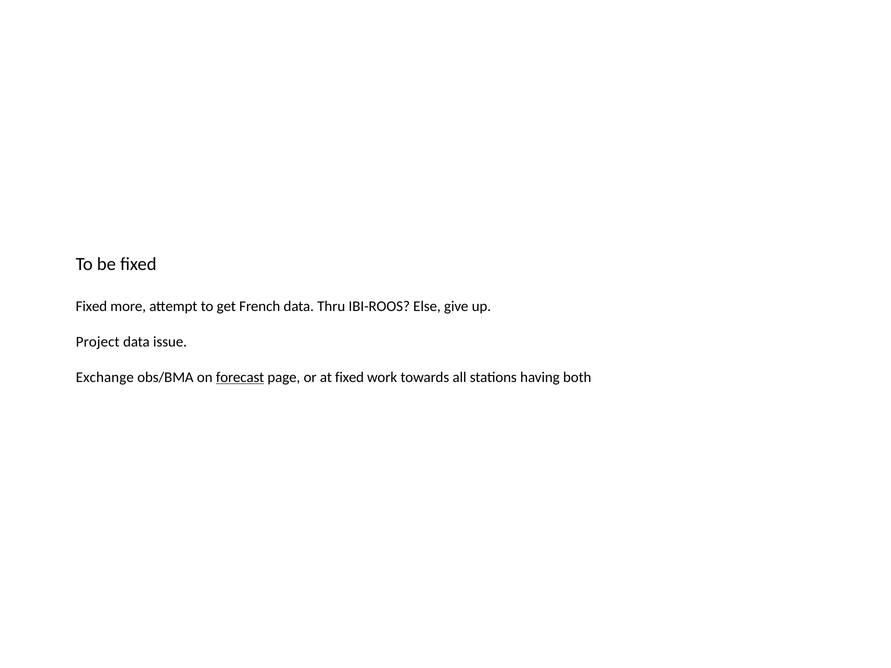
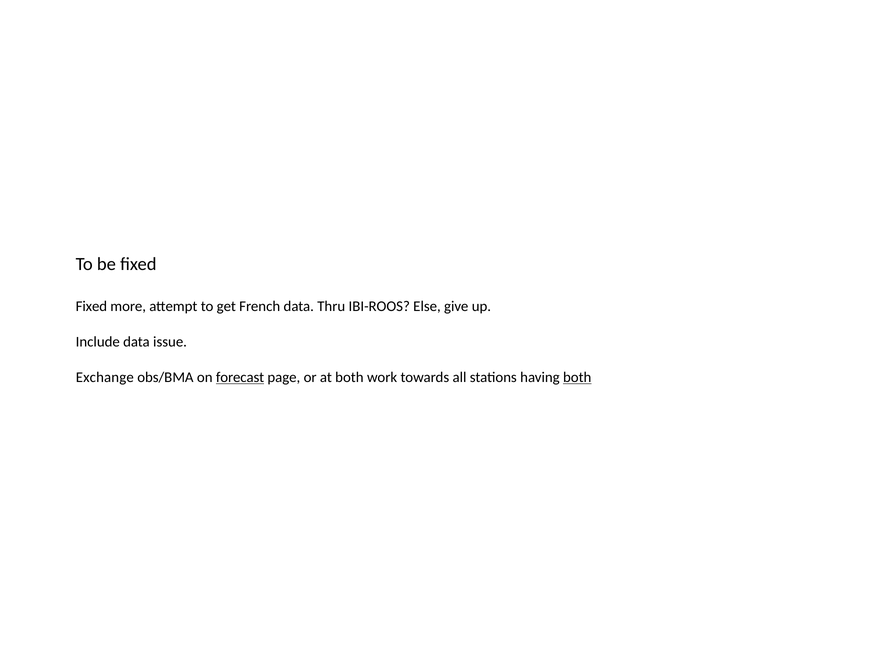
Project: Project -> Include (98, 342)
at fixed: fixed -> both (349, 378)
both underline: none -> present (577, 378)
